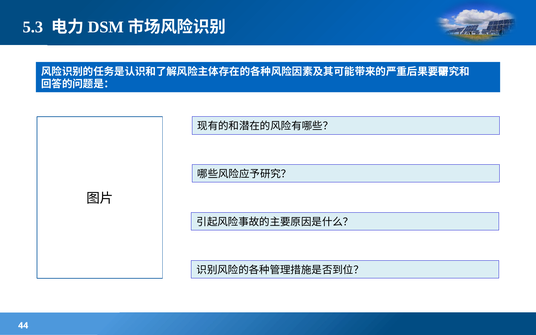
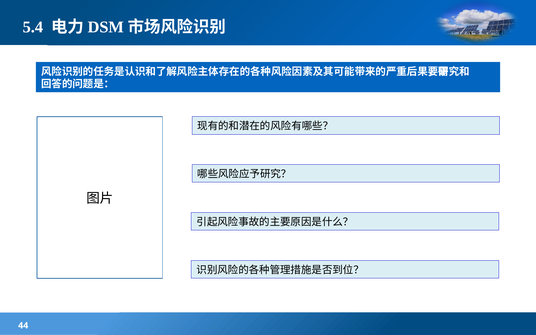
5.3: 5.3 -> 5.4 (33, 27)
